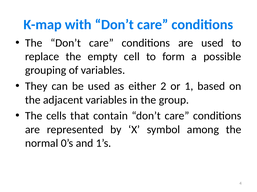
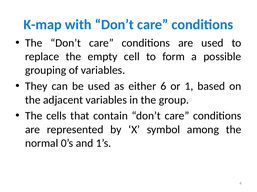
2: 2 -> 6 (163, 87)
